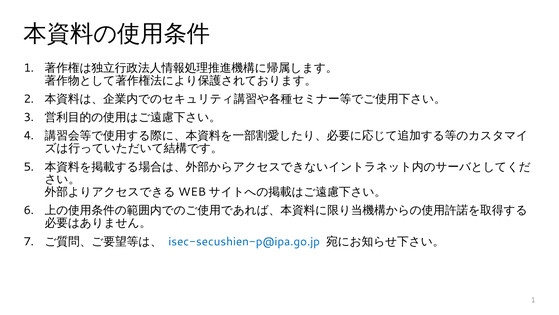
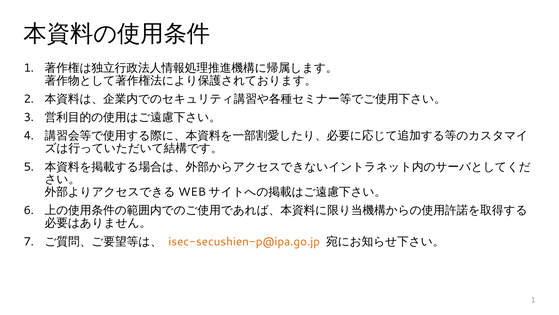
isec-secushien-p@ipa.go.jp colour: blue -> orange (244, 241)
